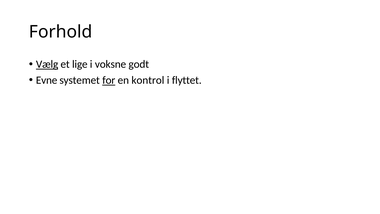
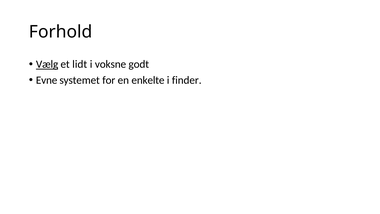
lige: lige -> lidt (80, 64)
for underline: present -> none (109, 80)
kontrol: kontrol -> enkelte (148, 80)
flyttet: flyttet -> finder (187, 80)
